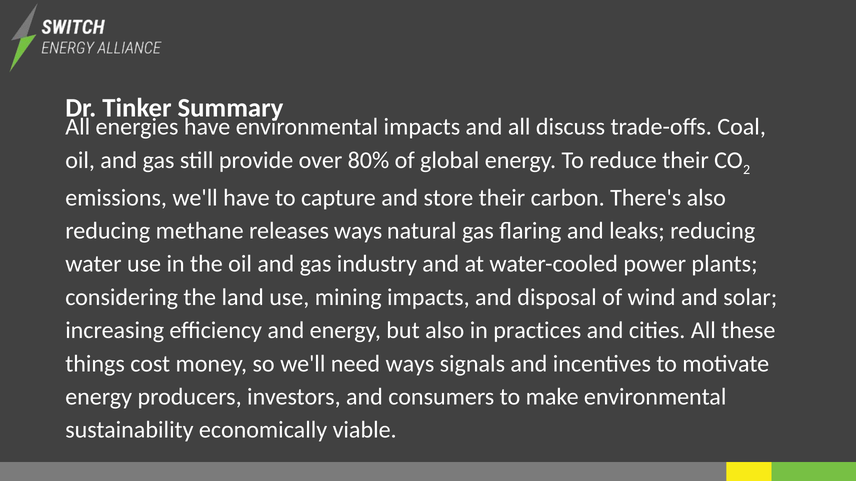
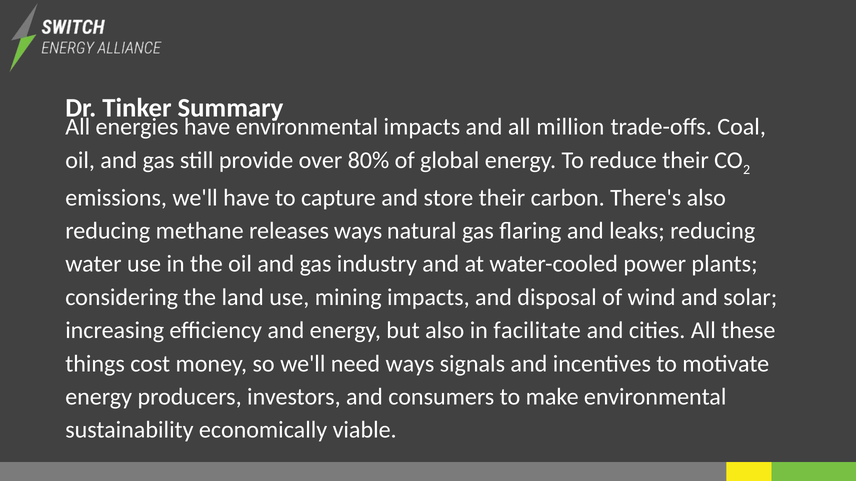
discuss: discuss -> million (570, 127)
practices: practices -> facilitate (537, 331)
